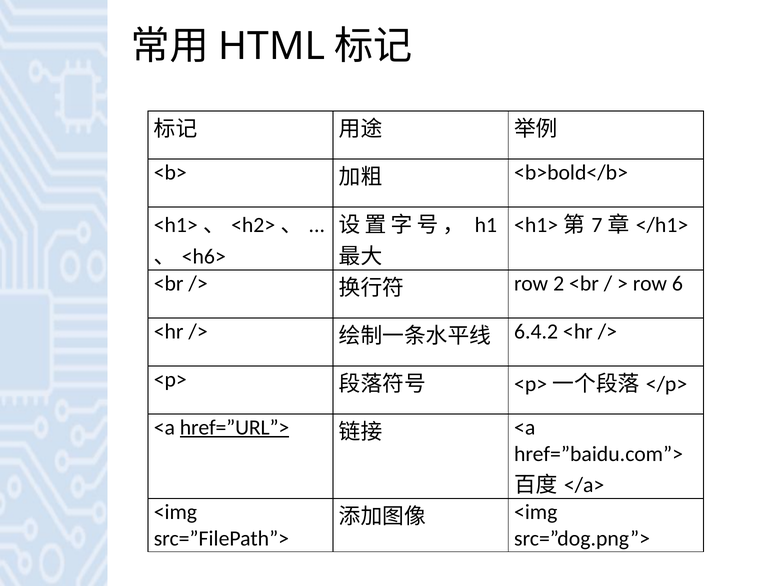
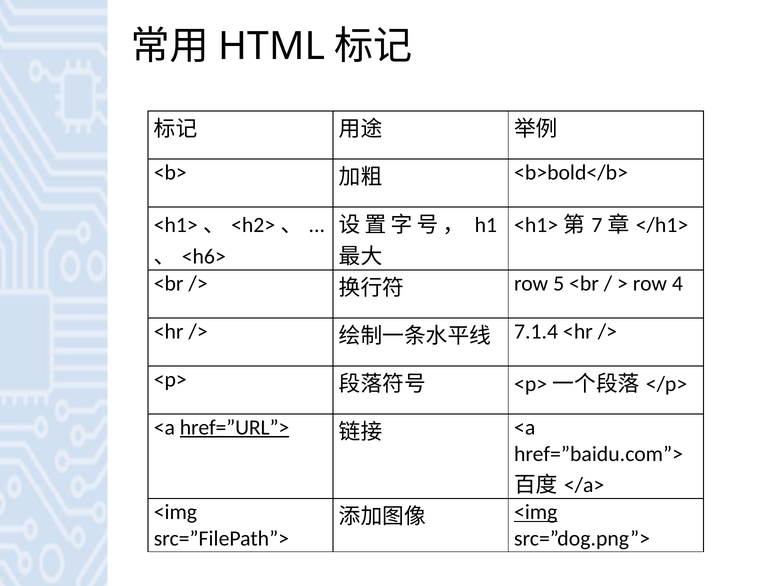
2: 2 -> 5 (559, 284)
6: 6 -> 4 (677, 284)
6.4.2: 6.4.2 -> 7.1.4 (536, 332)
<img underline: none -> present (536, 513)
